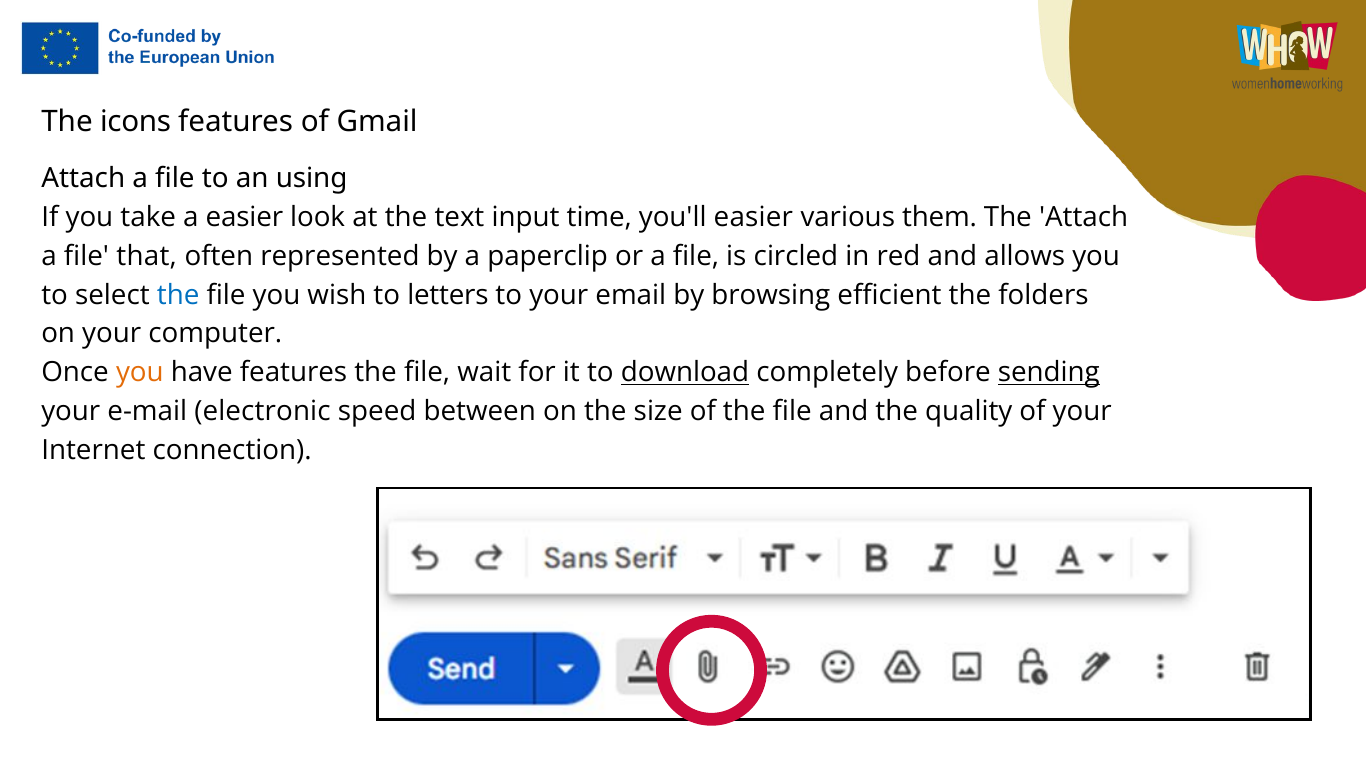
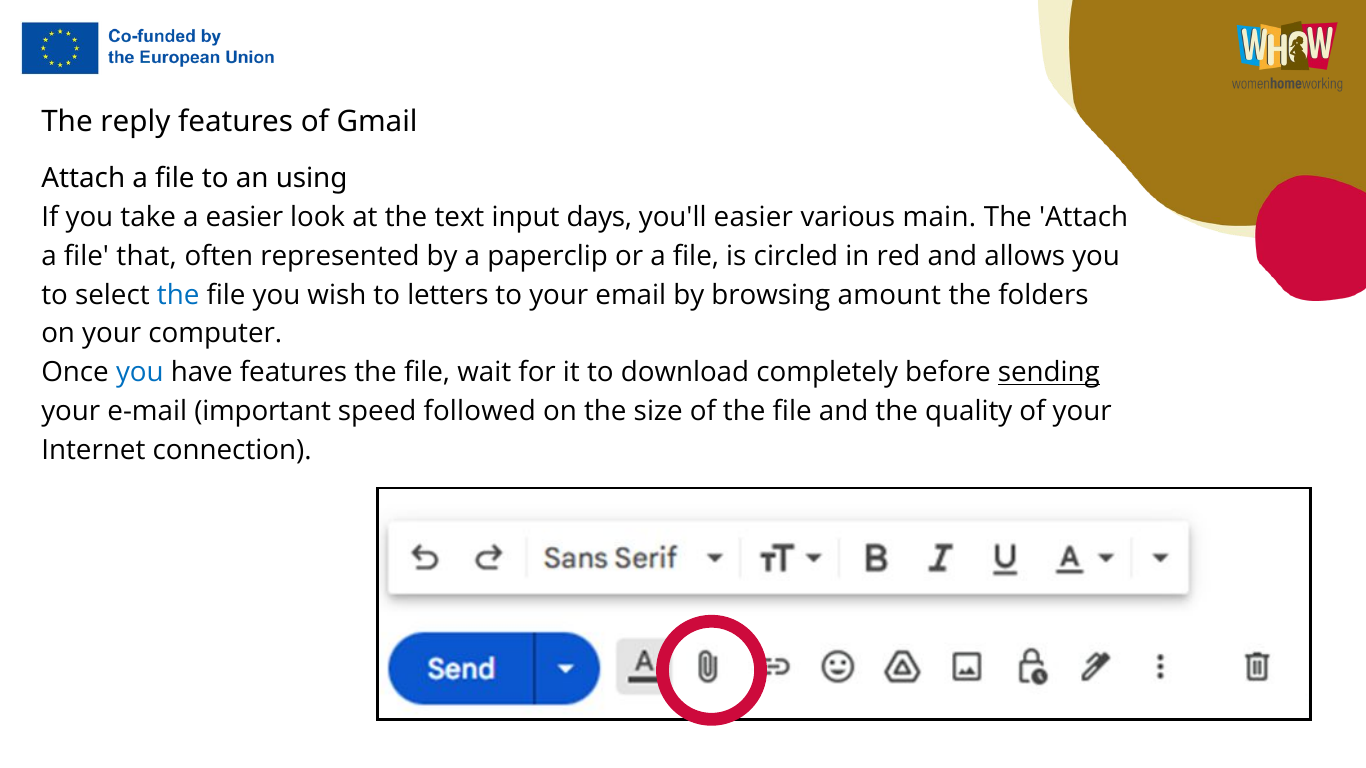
icons: icons -> reply (135, 121)
time: time -> days (599, 217)
them: them -> main (939, 217)
efficient: efficient -> amount (889, 295)
you colour: orange -> blue (140, 373)
download underline: present -> none (685, 373)
electronic: electronic -> important (263, 412)
between: between -> followed (480, 412)
